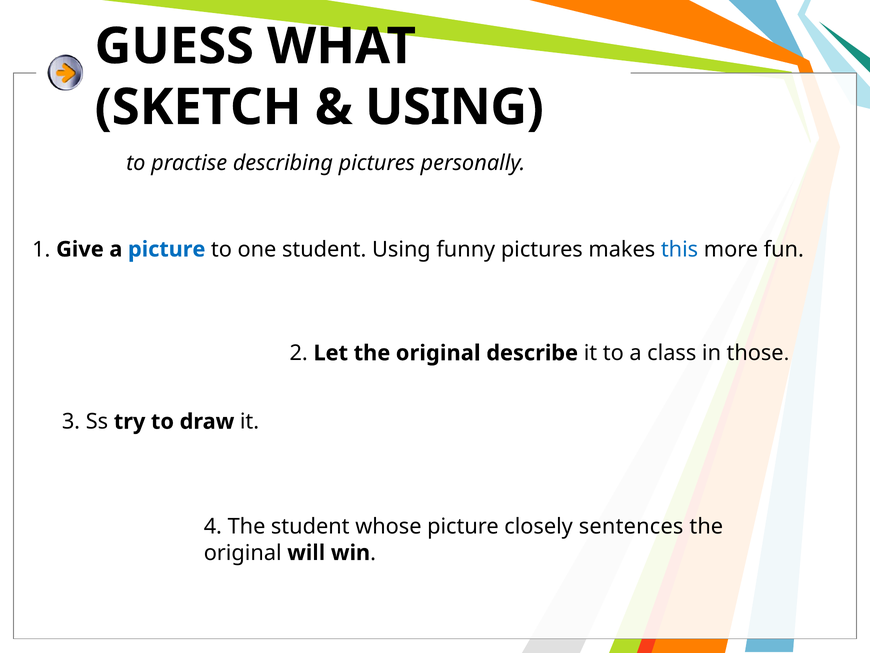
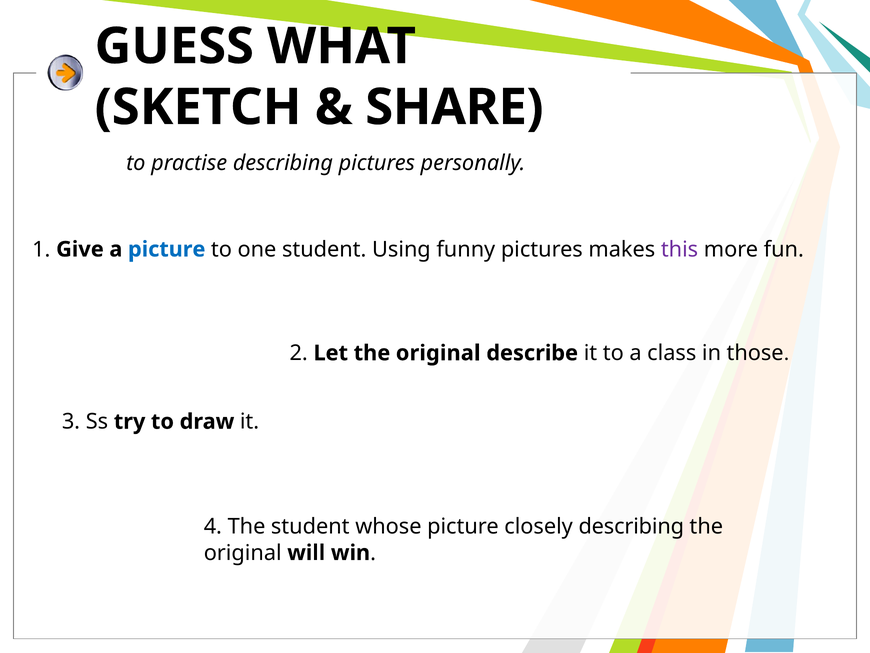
USING: USING -> SHARE (454, 107)
this colour: blue -> purple (680, 249)
closely sentences: sentences -> describing (631, 526)
